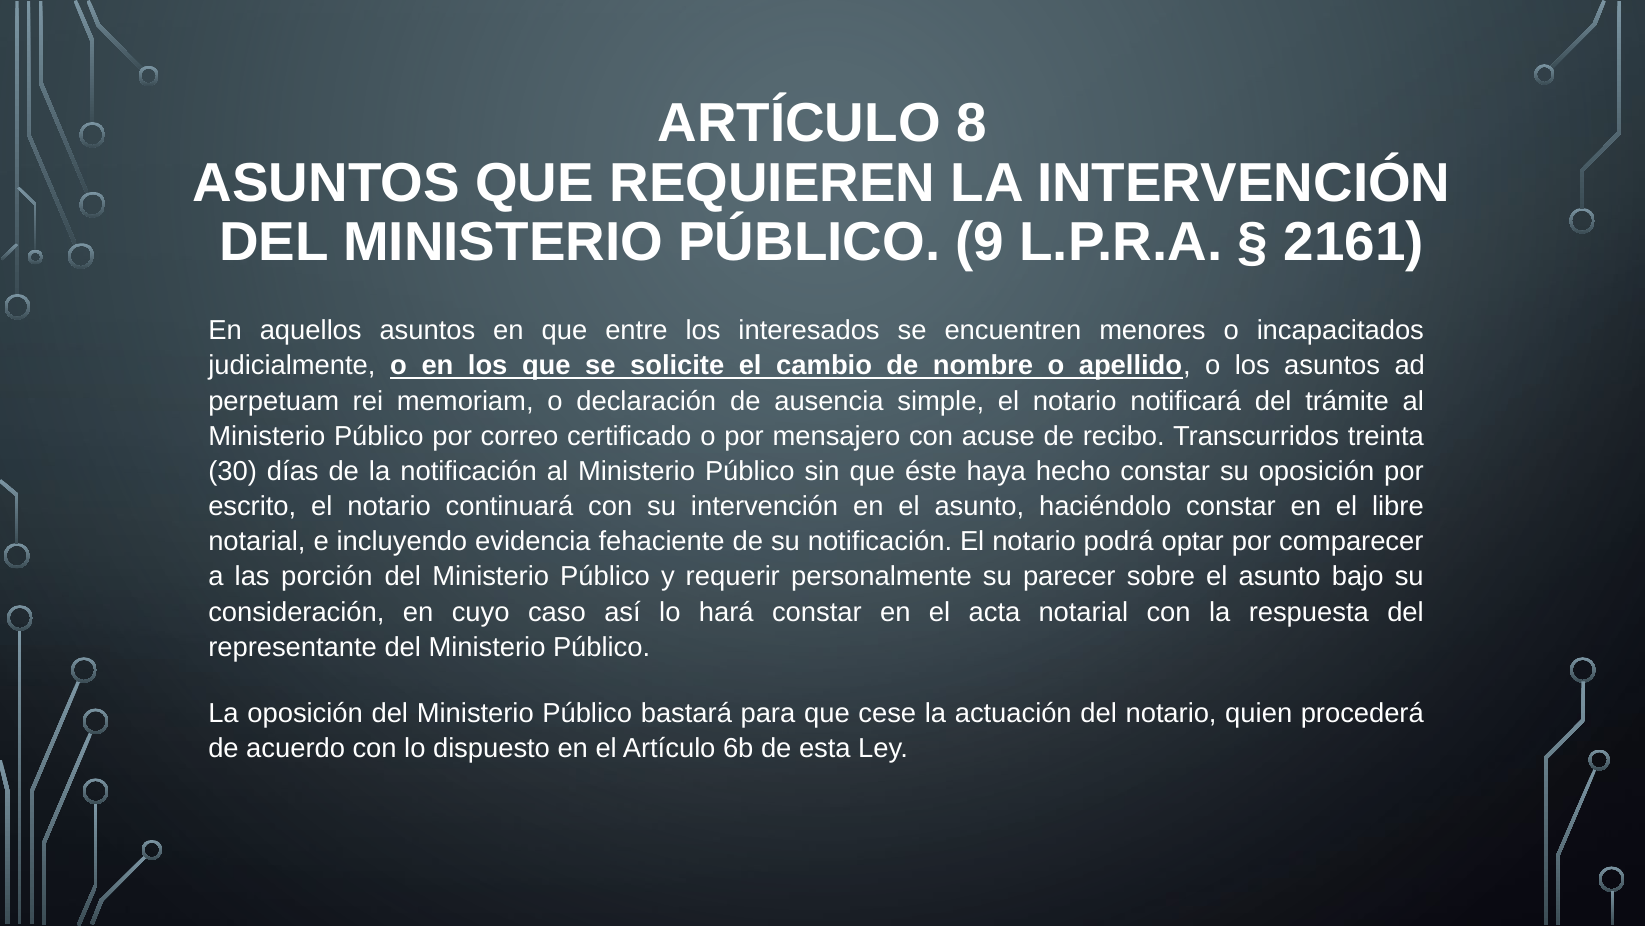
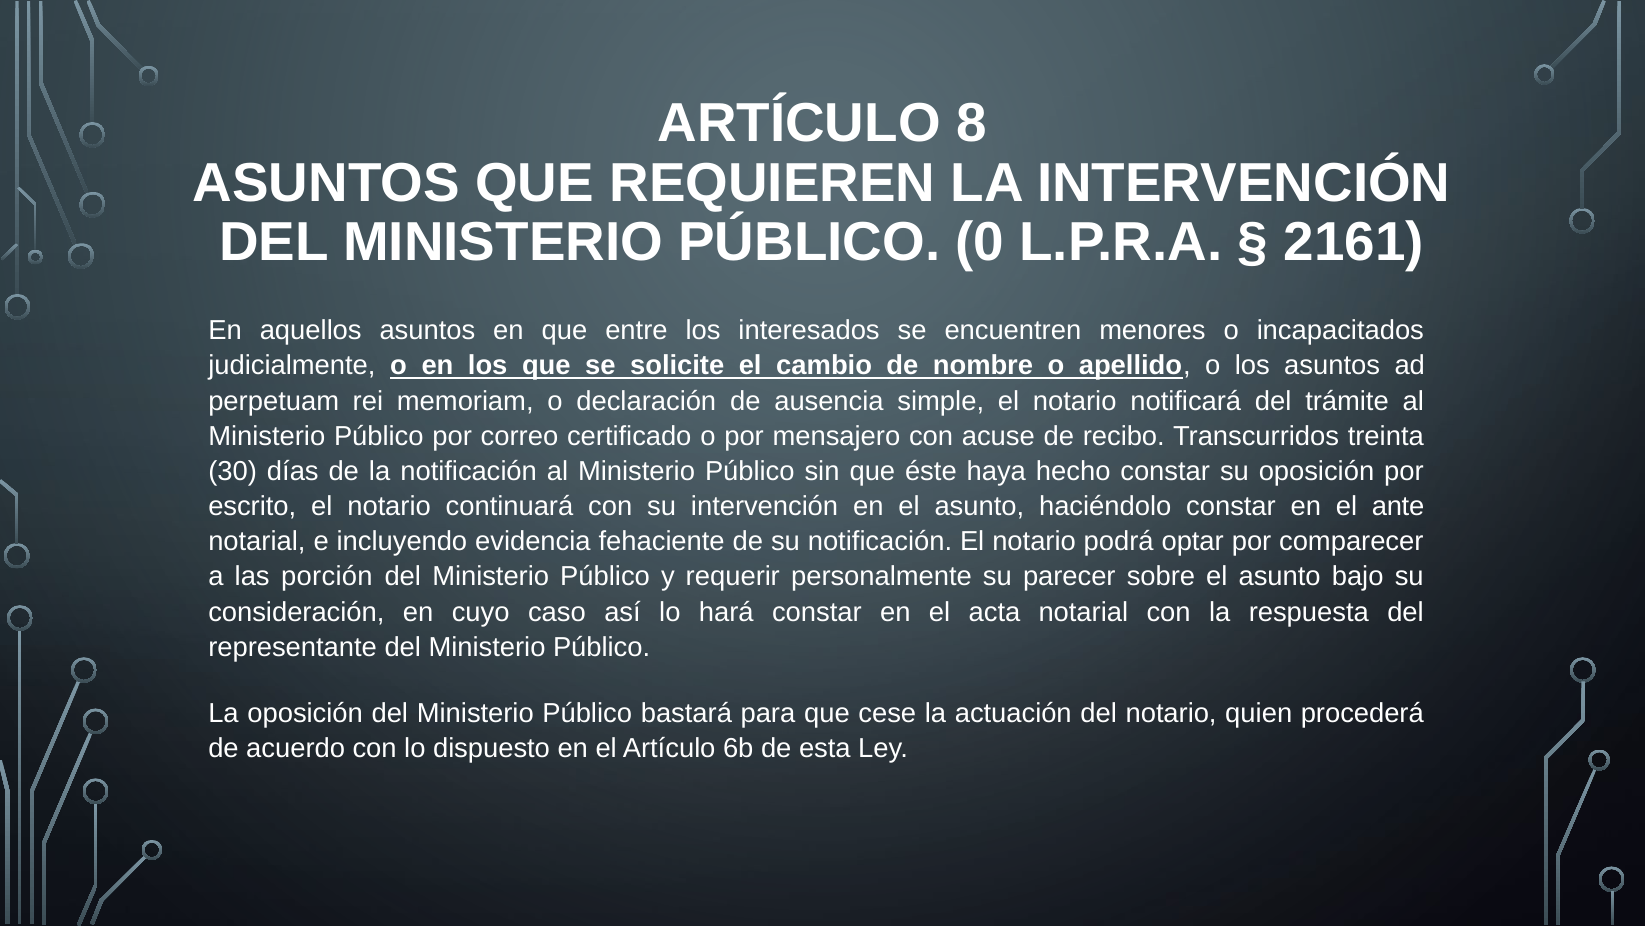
9: 9 -> 0 (980, 242)
libre: libre -> ante (1398, 506)
